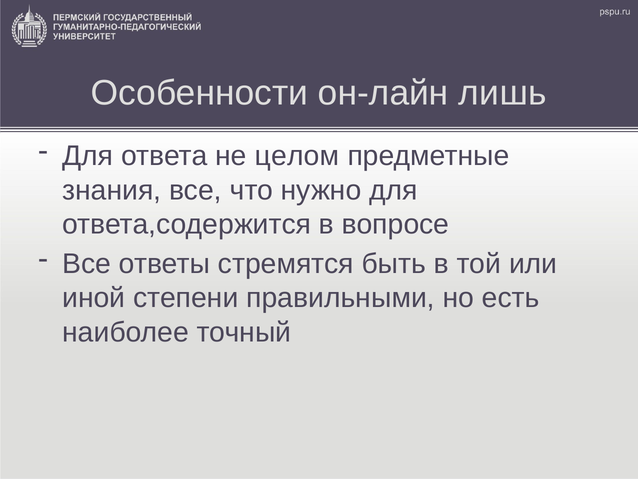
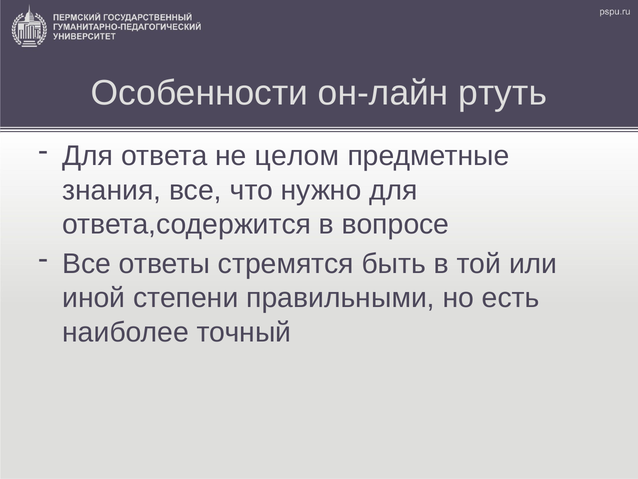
лишь: лишь -> ртуть (503, 93)
